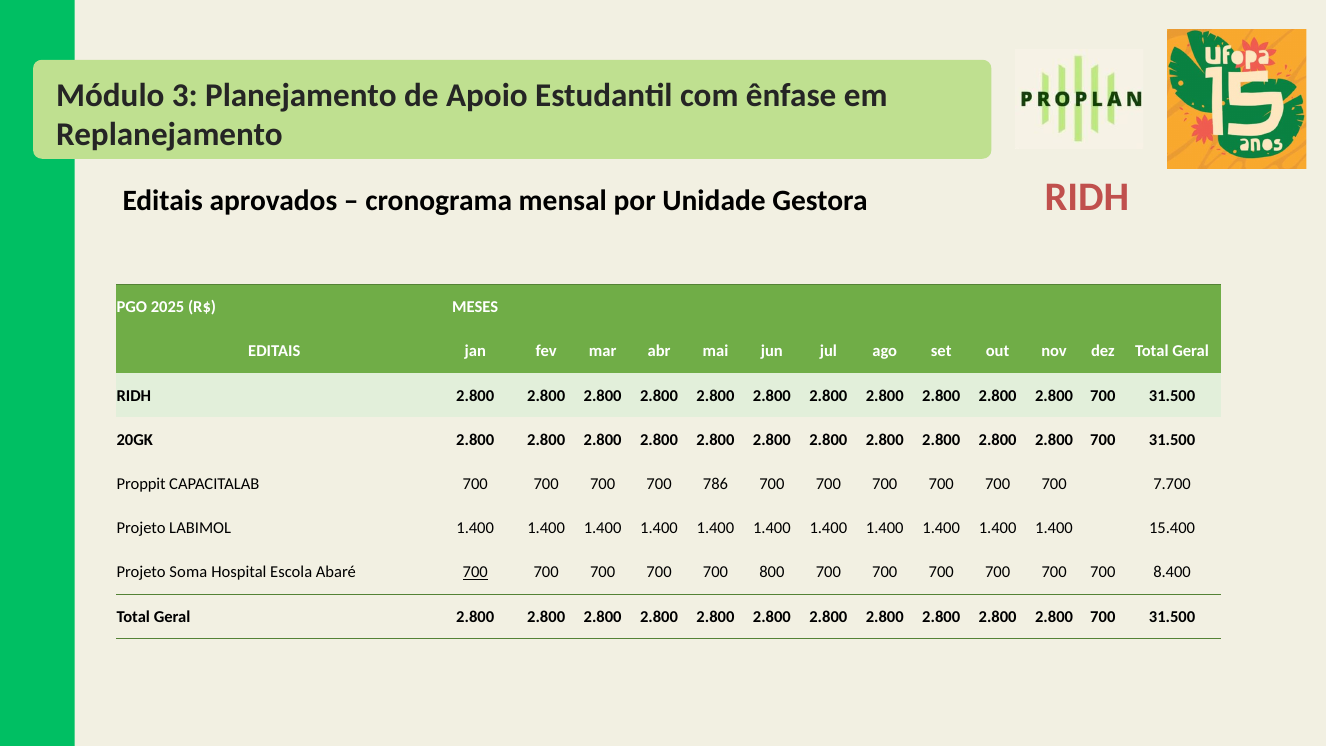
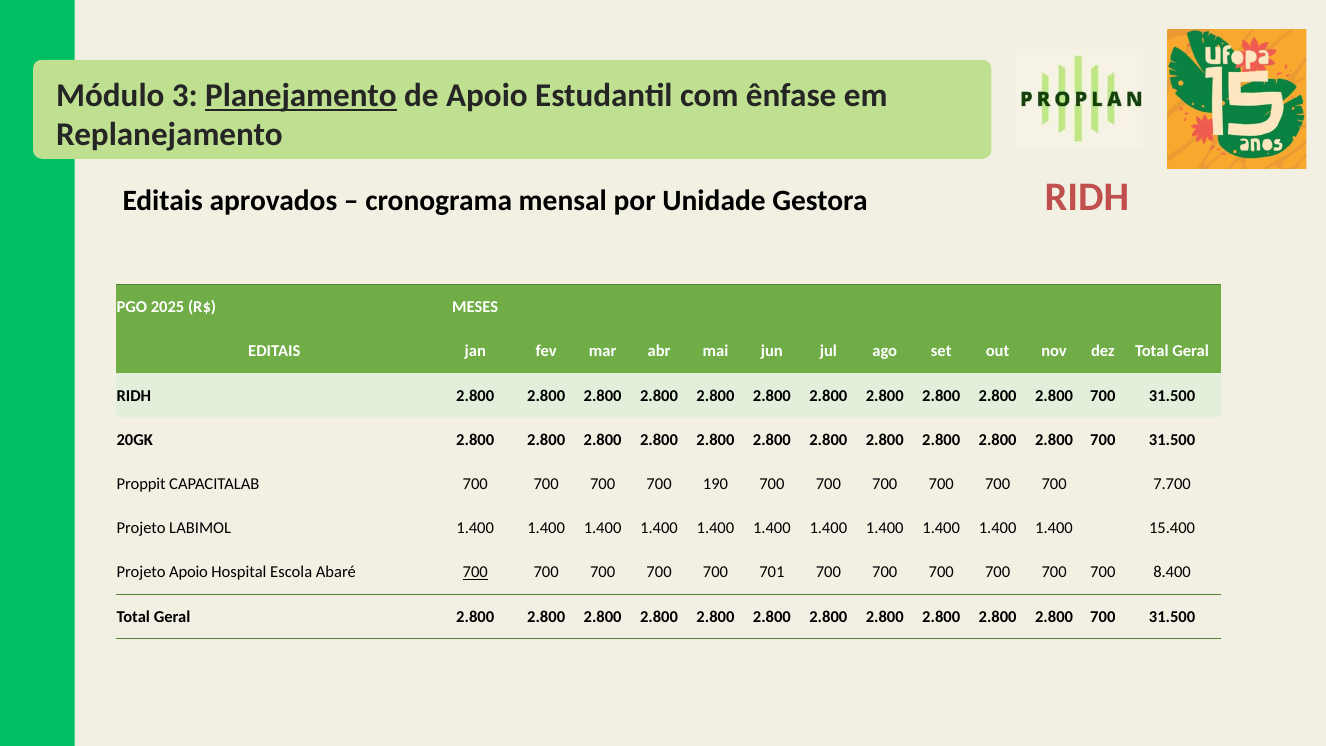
Planejamento underline: none -> present (301, 95)
786: 786 -> 190 (715, 484)
Projeto Soma: Soma -> Apoio (189, 572)
800: 800 -> 701 (772, 572)
